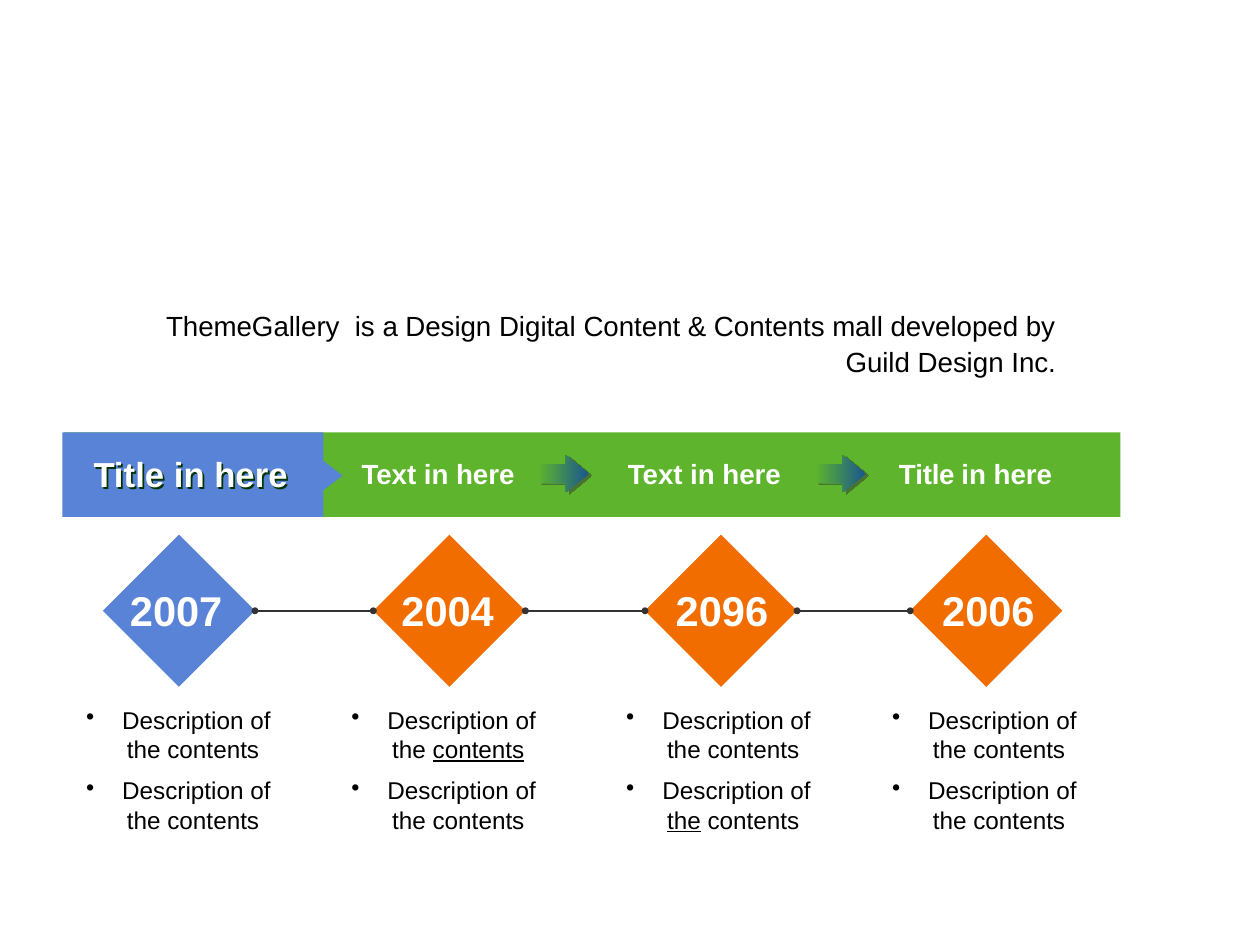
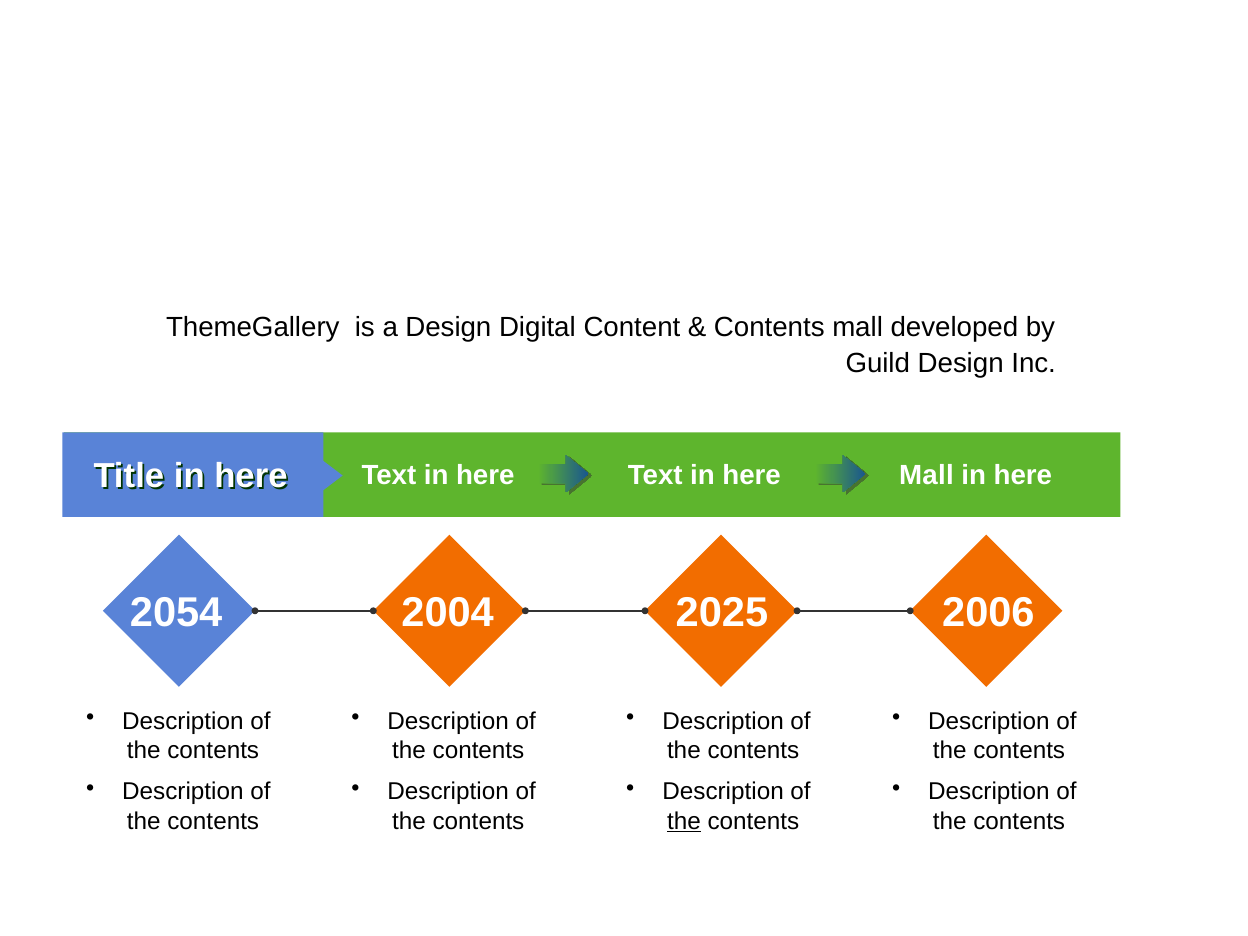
Title: Title -> Mall (926, 475)
2007: 2007 -> 2054 (176, 613)
2096: 2096 -> 2025 (722, 613)
contents underline: present -> none (478, 751)
